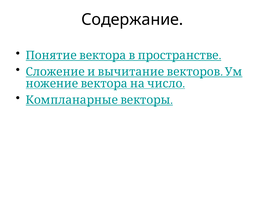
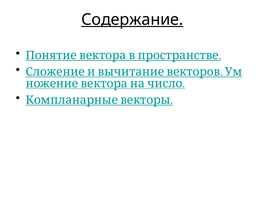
Содержание underline: none -> present (132, 20)
